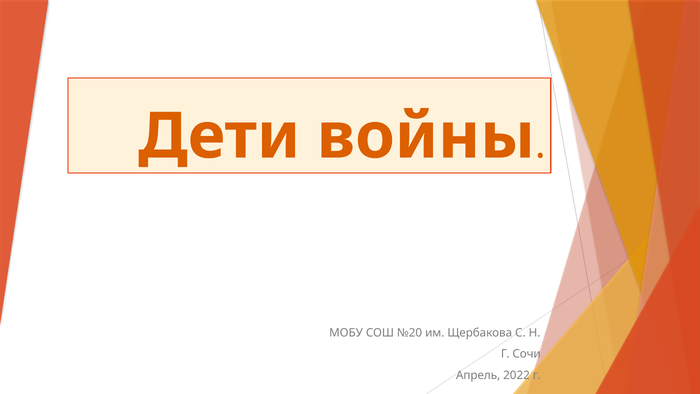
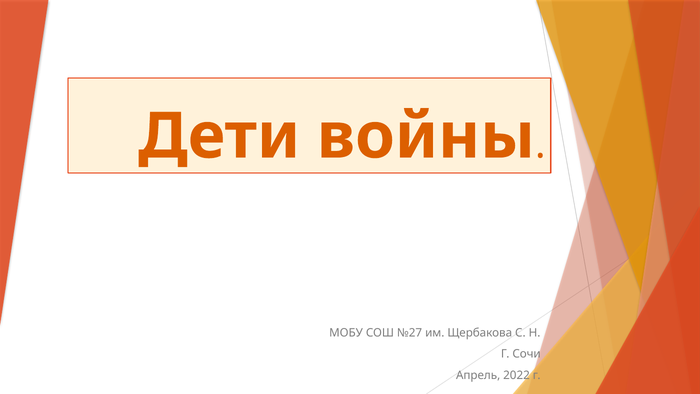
№20: №20 -> №27 (410, 333)
